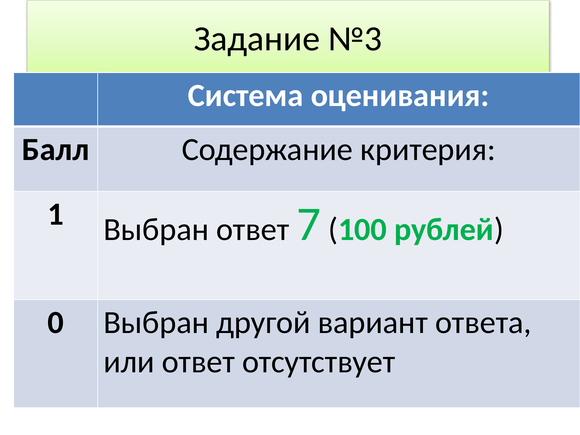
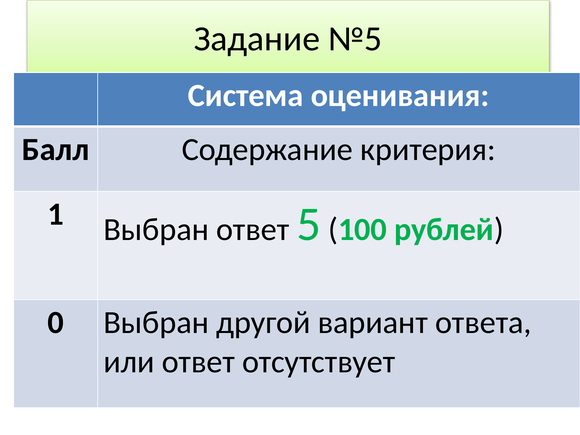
№3: №3 -> №5 (355, 39)
7: 7 -> 5 (309, 224)
